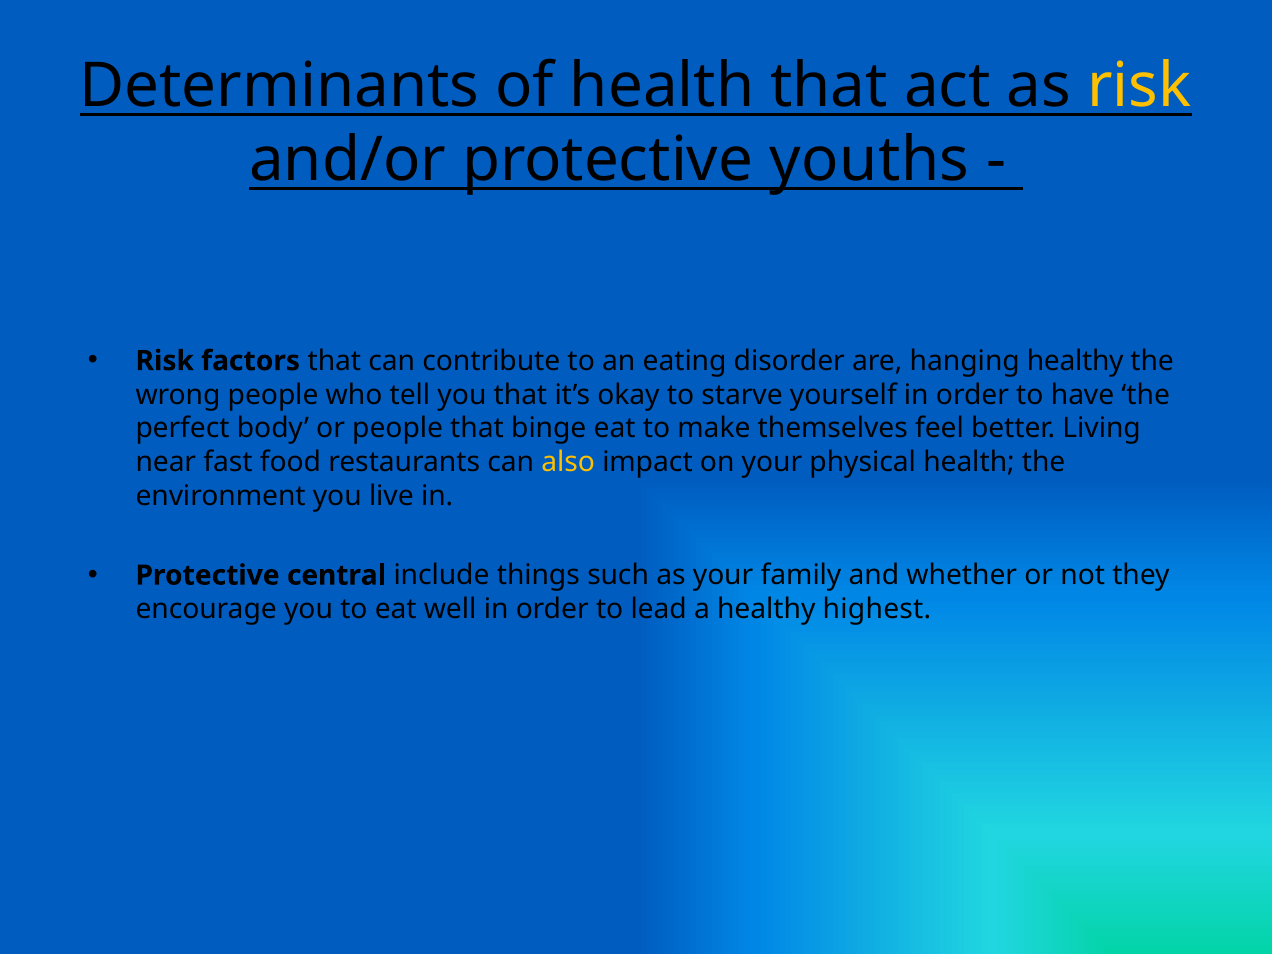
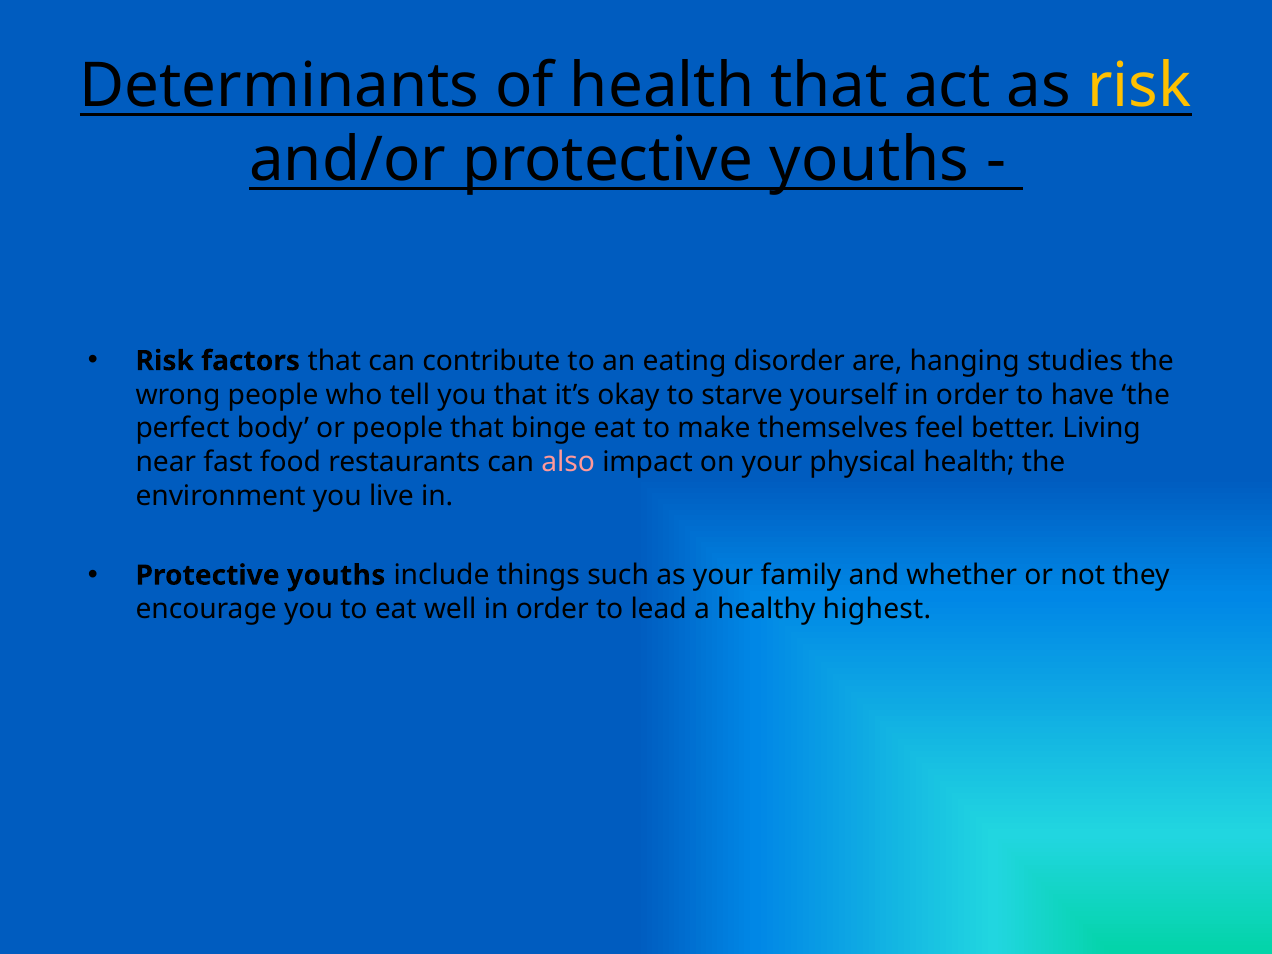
hanging healthy: healthy -> studies (1075, 361)
also colour: yellow -> pink (568, 462)
central: central -> youths (336, 575)
